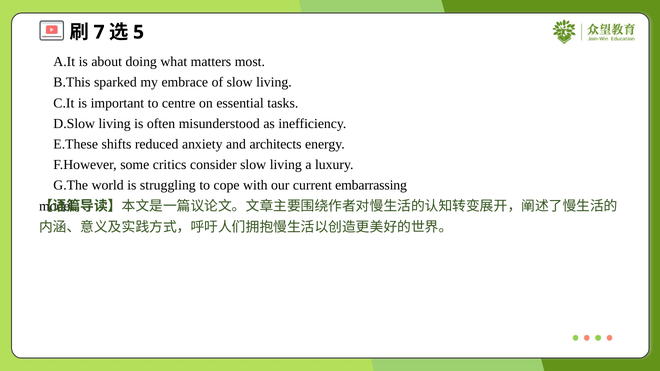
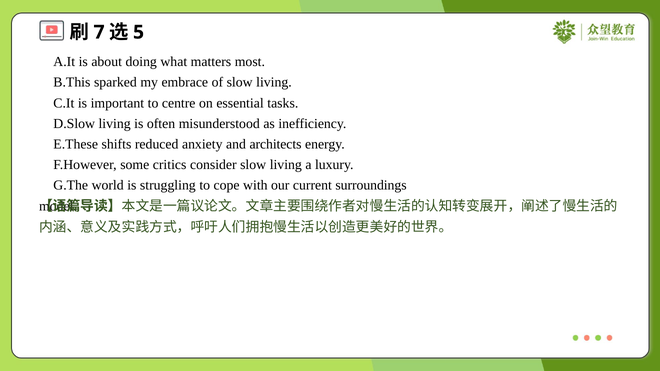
embarrassing: embarrassing -> surroundings (371, 186)
